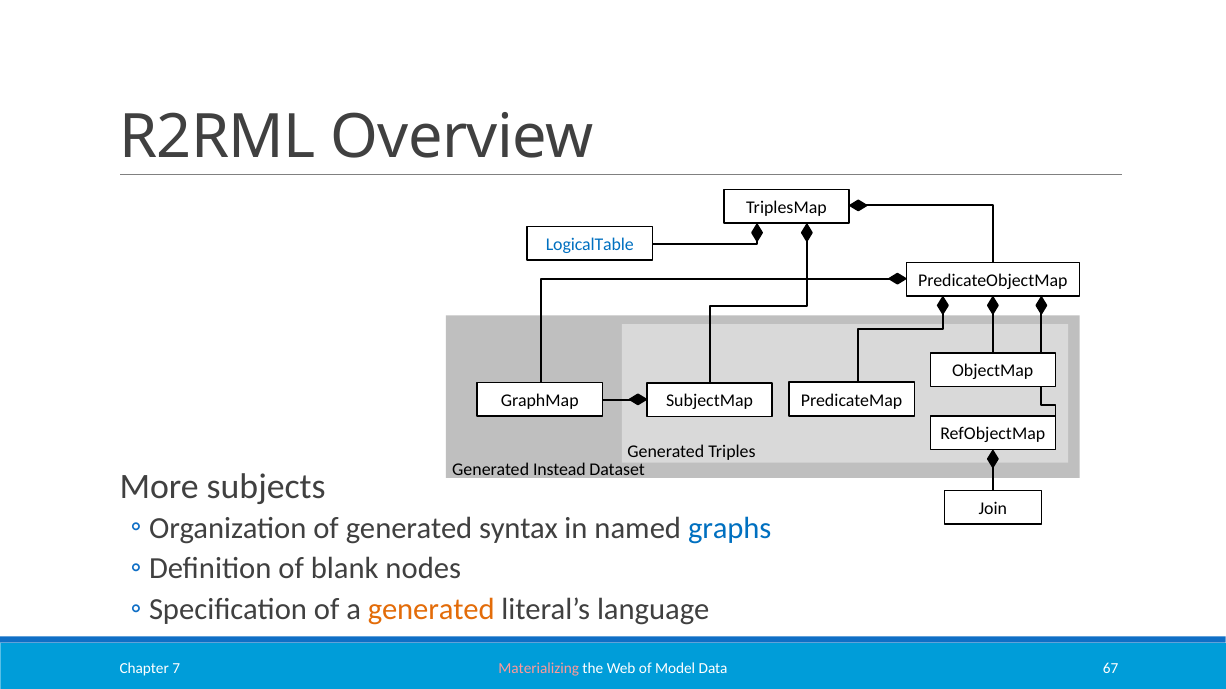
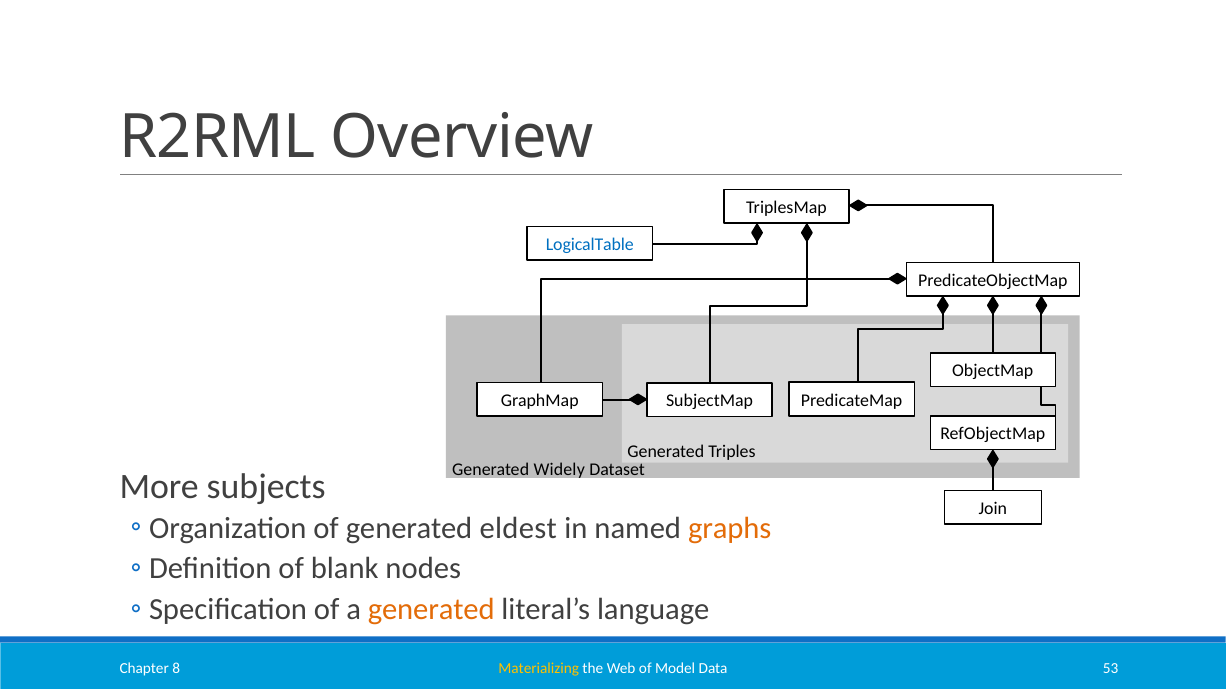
Instead: Instead -> Widely (559, 470)
syntax: syntax -> eldest (518, 529)
graphs colour: blue -> orange (730, 529)
Materializing colour: pink -> yellow (539, 669)
67: 67 -> 53 (1111, 669)
7: 7 -> 8 (176, 669)
